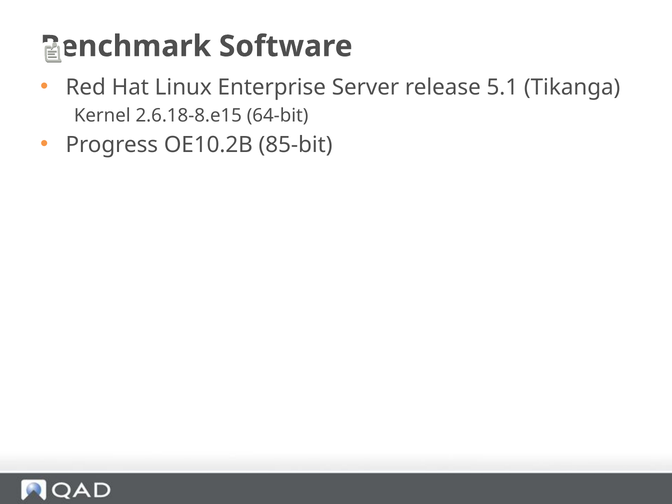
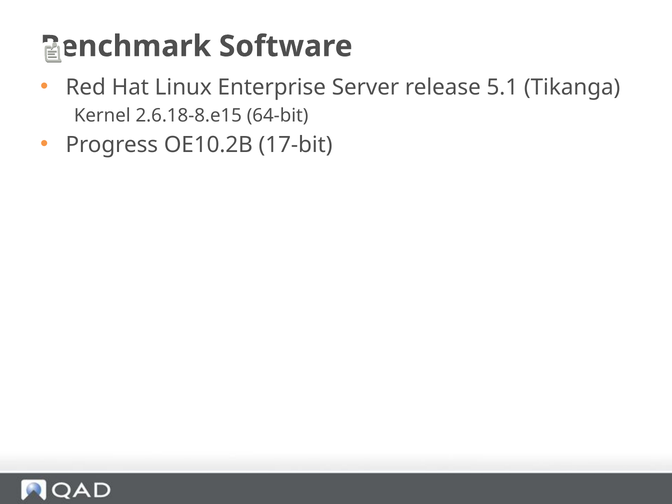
85-bit: 85-bit -> 17-bit (296, 145)
